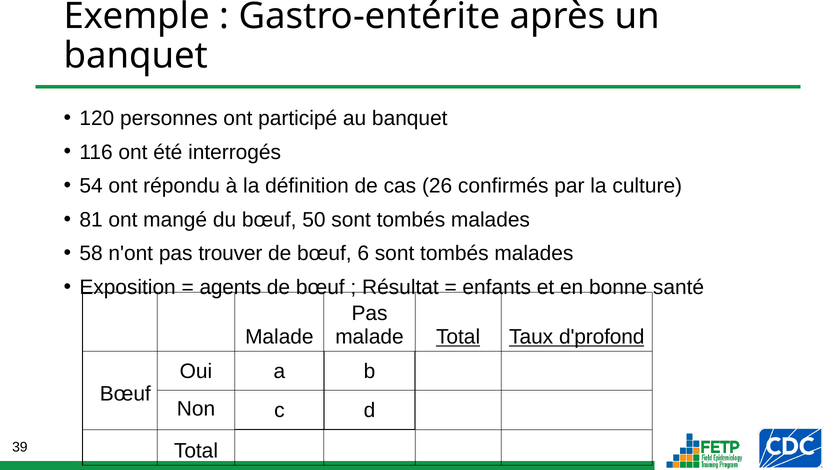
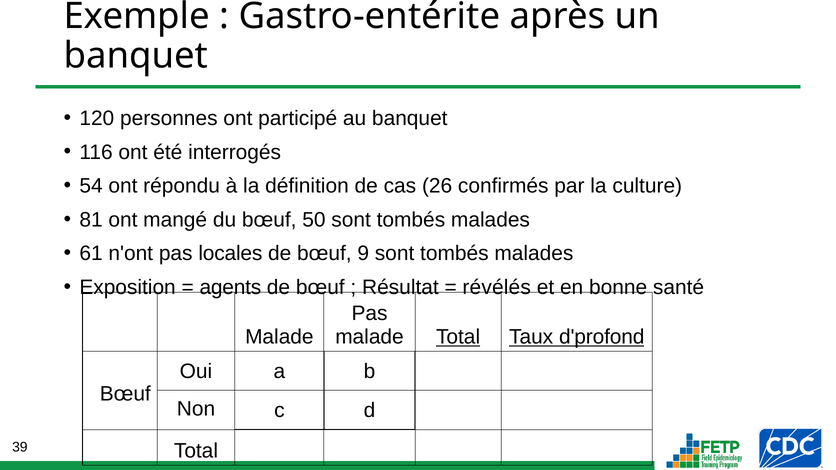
58: 58 -> 61 (91, 254)
trouver: trouver -> locales (230, 254)
6: 6 -> 9 (363, 254)
enfants: enfants -> révélés (497, 288)
